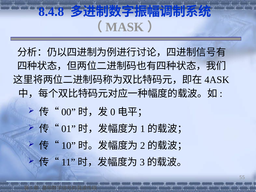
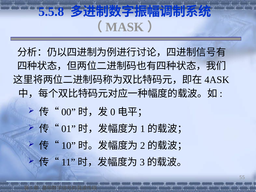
8.4.8: 8.4.8 -> 5.5.8 (51, 12)
